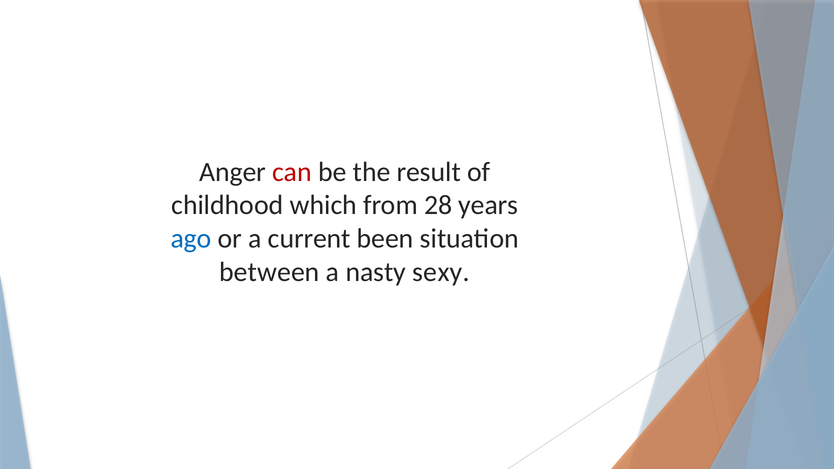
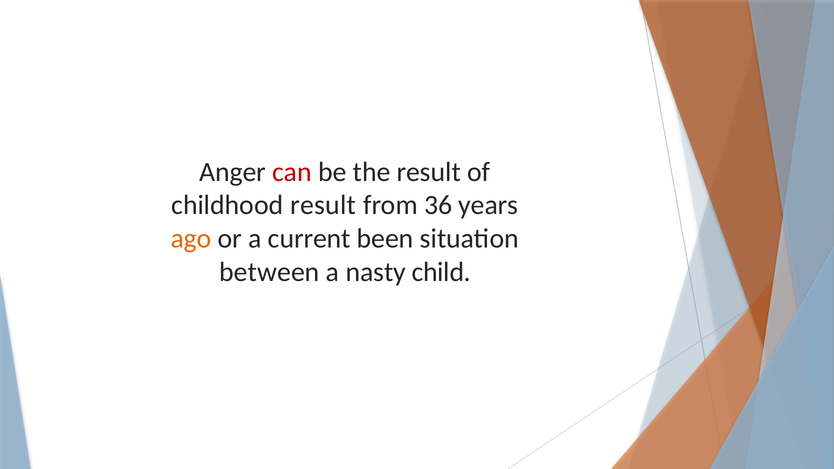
childhood which: which -> result (323, 205)
28: 28 -> 36 (438, 205)
ago colour: blue -> orange (191, 239)
sexy: sexy -> child (441, 272)
